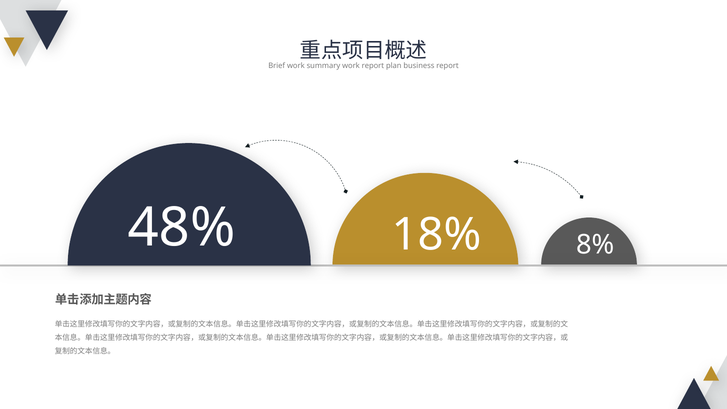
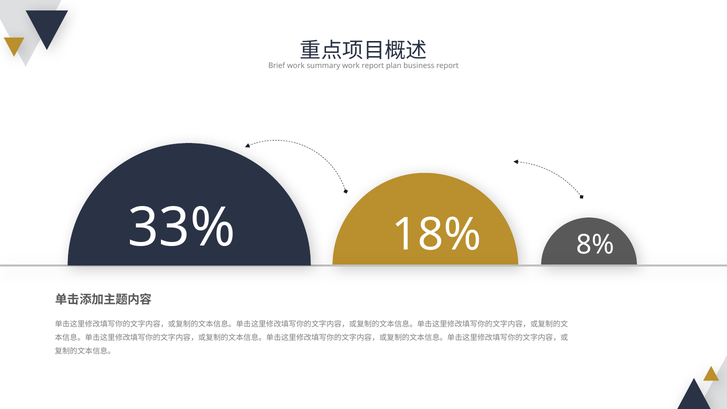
48%: 48% -> 33% (182, 228)
